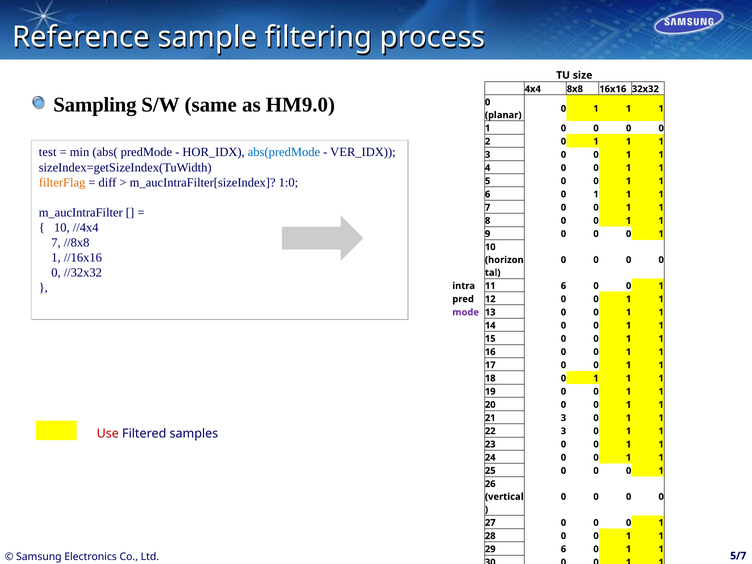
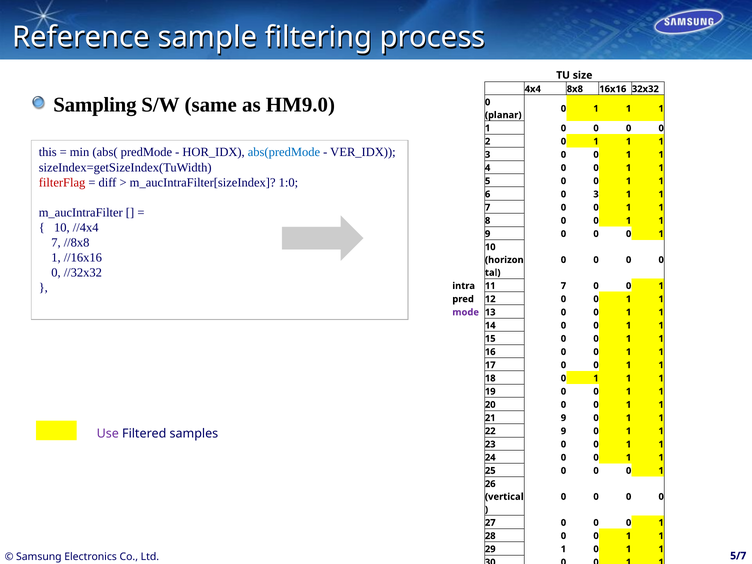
test: test -> this (48, 152)
filterFlag colour: orange -> red (62, 182)
1: 1 -> 3 (596, 194)
11 6: 6 -> 7 (563, 286)
21 3: 3 -> 9 (563, 418)
22 3: 3 -> 9 (563, 431)
Use colour: red -> purple (108, 434)
29 6: 6 -> 1 (563, 549)
